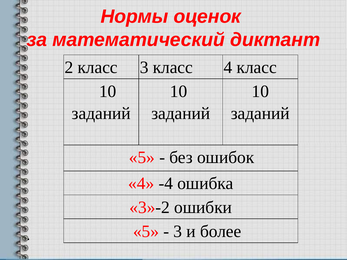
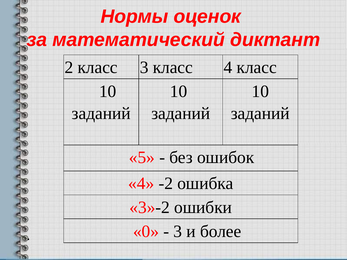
-4: -4 -> -2 (166, 184)
5: 5 -> 0 (146, 232)
